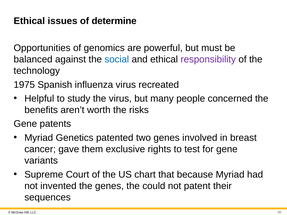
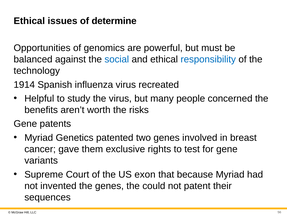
responsibility colour: purple -> blue (208, 59)
1975: 1975 -> 1914 (24, 85)
chart: chart -> exon (145, 175)
